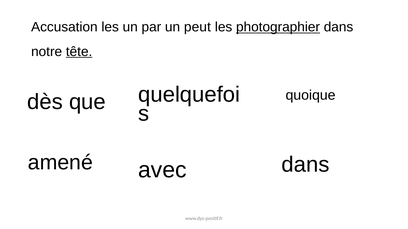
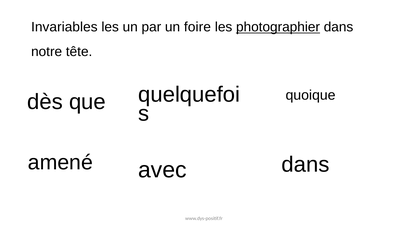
Accusation: Accusation -> Invariables (64, 27)
peut: peut -> foire (197, 27)
tête underline: present -> none (79, 52)
